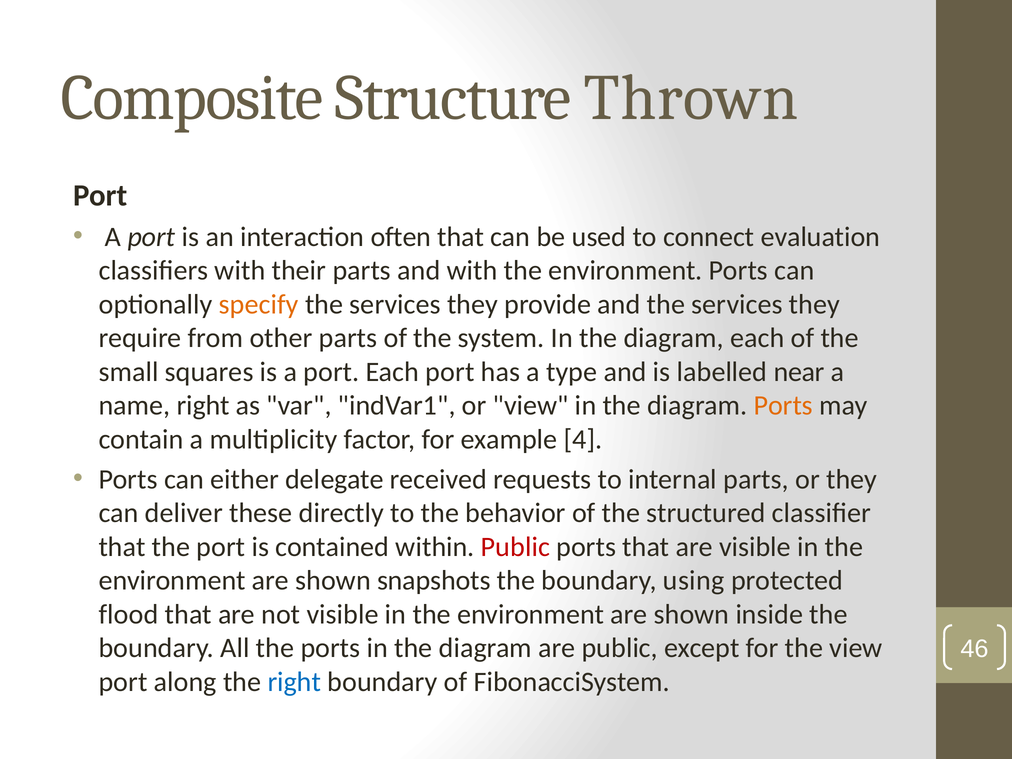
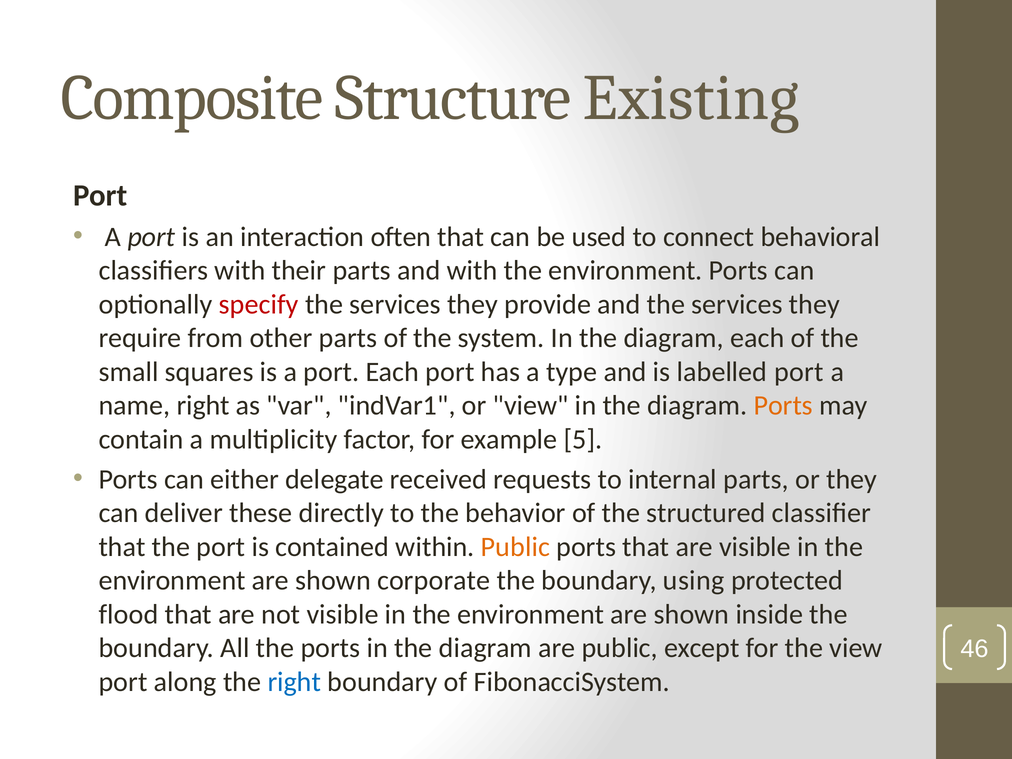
Thrown: Thrown -> Existing (691, 98)
evaluation: evaluation -> behavioral (820, 237)
specify colour: orange -> red (259, 304)
labelled near: near -> port (799, 372)
4: 4 -> 5 (583, 439)
Public colour: red -> orange (515, 547)
snapshots: snapshots -> corporate (434, 581)
